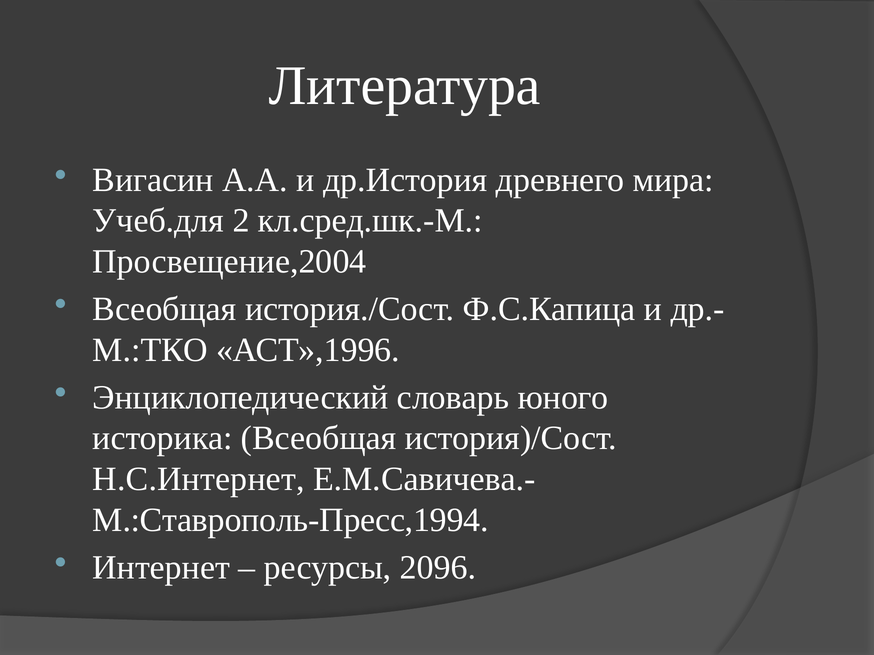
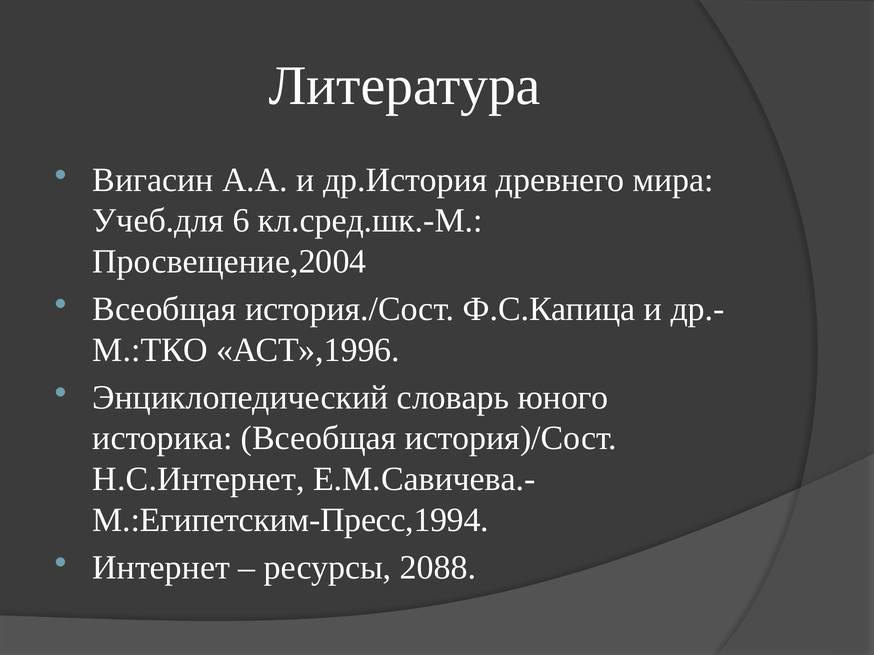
2: 2 -> 6 (241, 221)
М.:Ставрополь-Пресс,1994: М.:Ставрополь-Пресс,1994 -> М.:Египетским-Пресс,1994 (291, 520)
2096: 2096 -> 2088 (438, 568)
